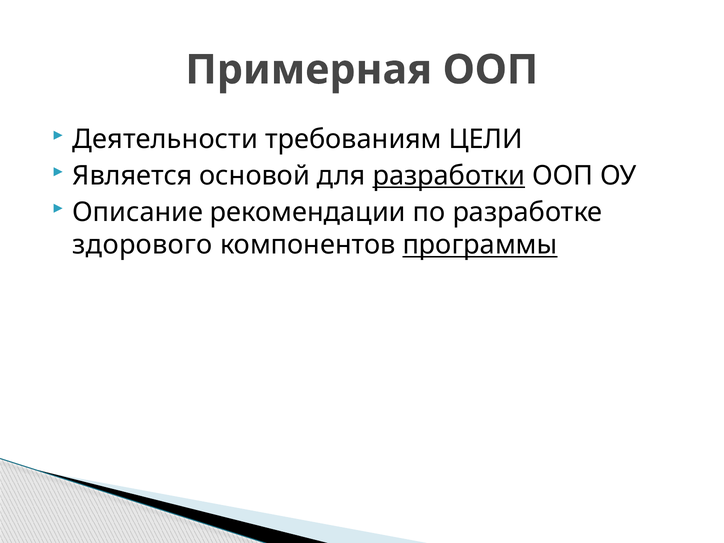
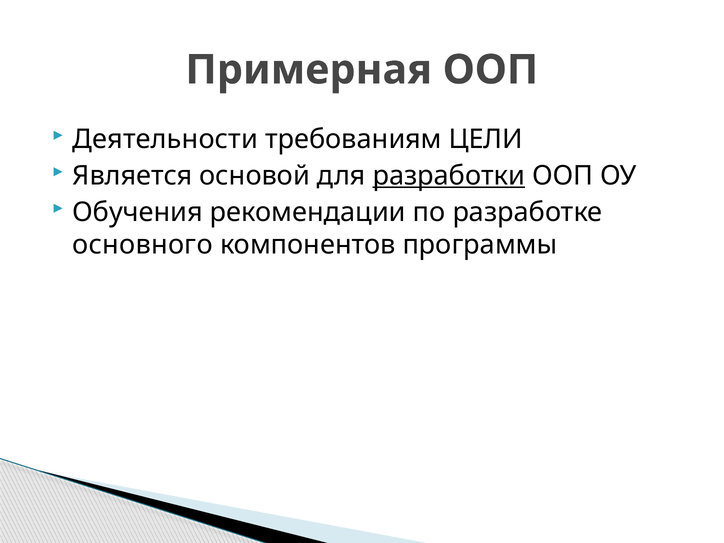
Описание: Описание -> Обучения (138, 212)
здорового: здорового -> основного (143, 245)
программы underline: present -> none (480, 245)
